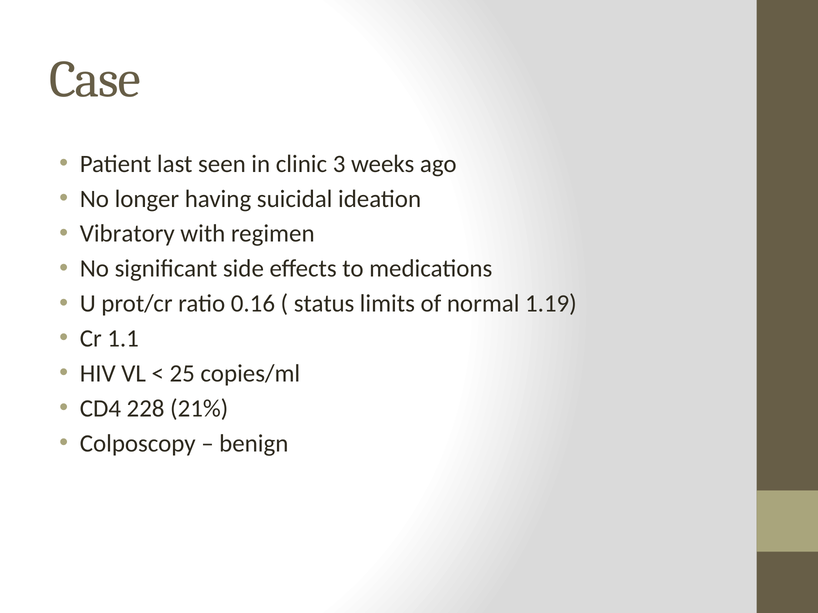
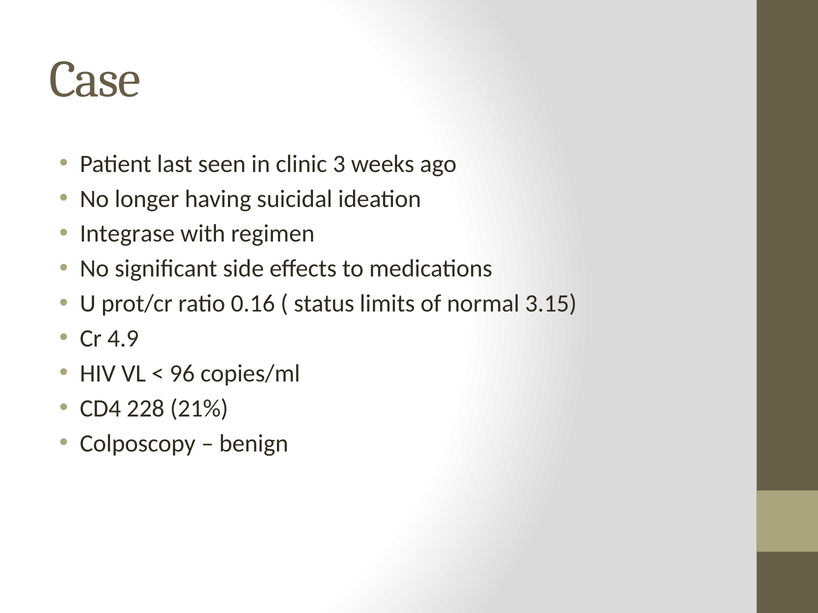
Vibratory: Vibratory -> Integrase (127, 234)
1.19: 1.19 -> 3.15 (551, 304)
1.1: 1.1 -> 4.9 (123, 339)
25: 25 -> 96 (182, 374)
